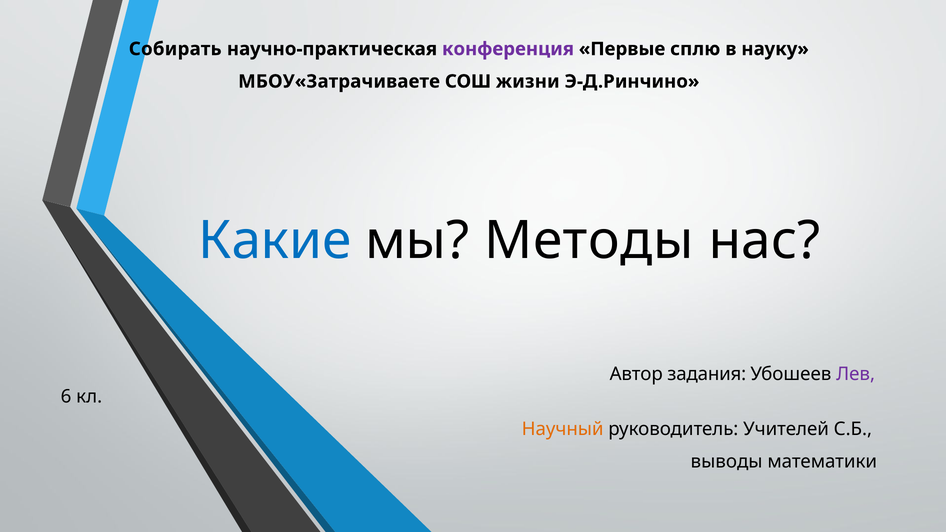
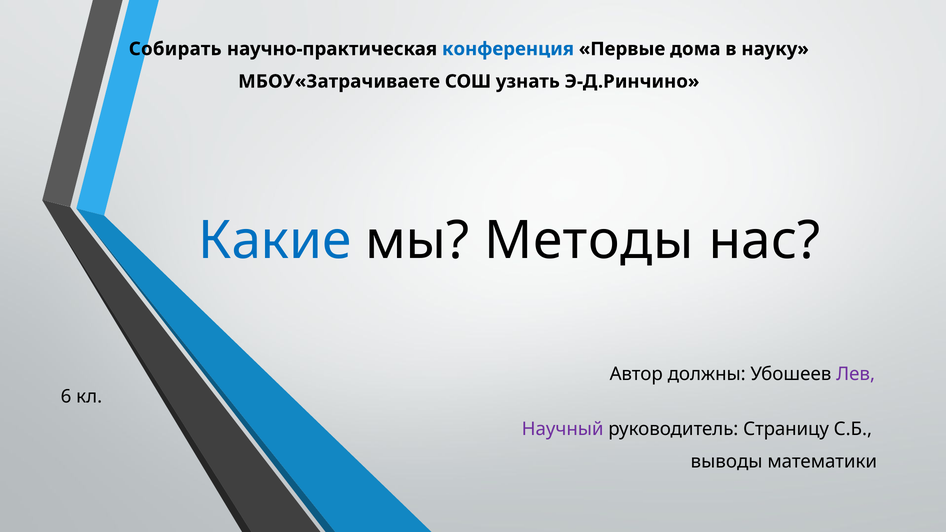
конференция colour: purple -> blue (508, 49)
сплю: сплю -> дома (695, 49)
жизни: жизни -> узнать (528, 81)
задания: задания -> должны (707, 374)
Научный colour: orange -> purple (563, 429)
Учителей: Учителей -> Страницу (786, 429)
